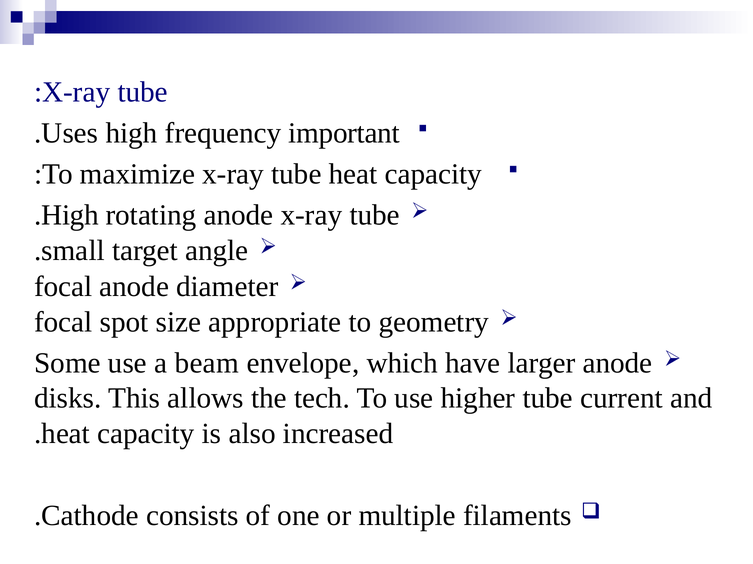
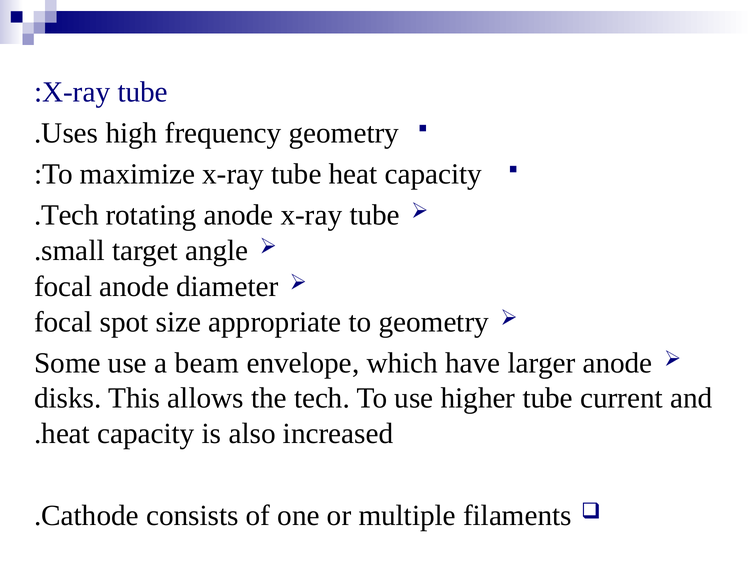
frequency important: important -> geometry (344, 133)
High: High -> Tech (70, 215)
